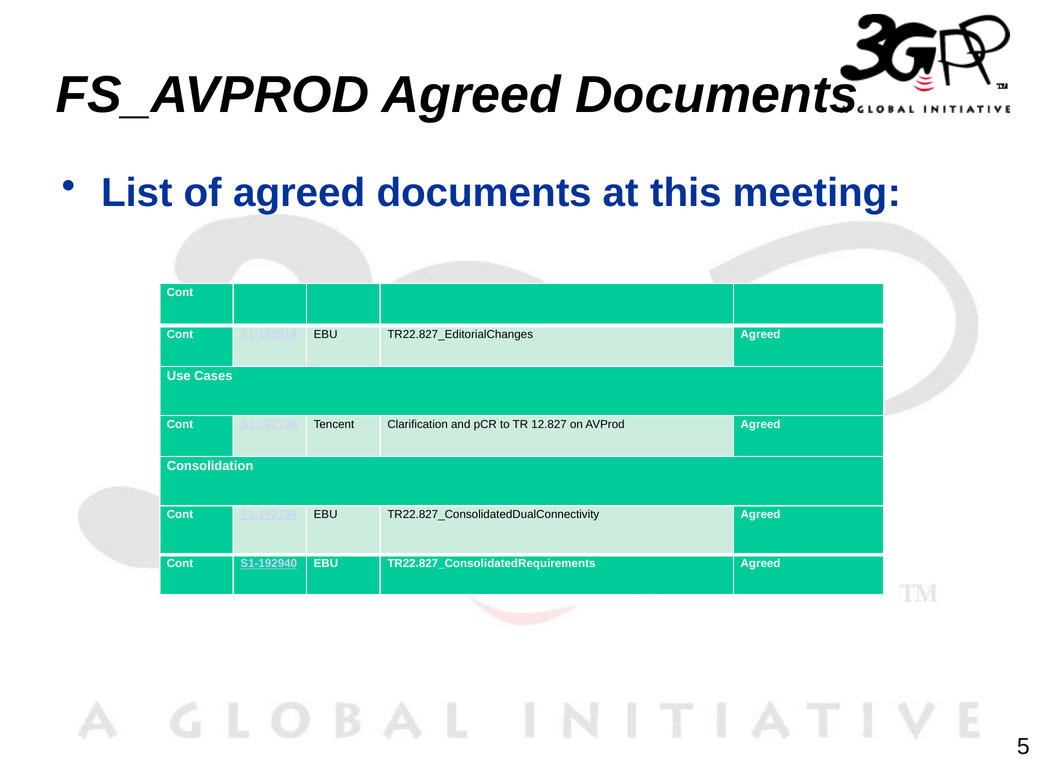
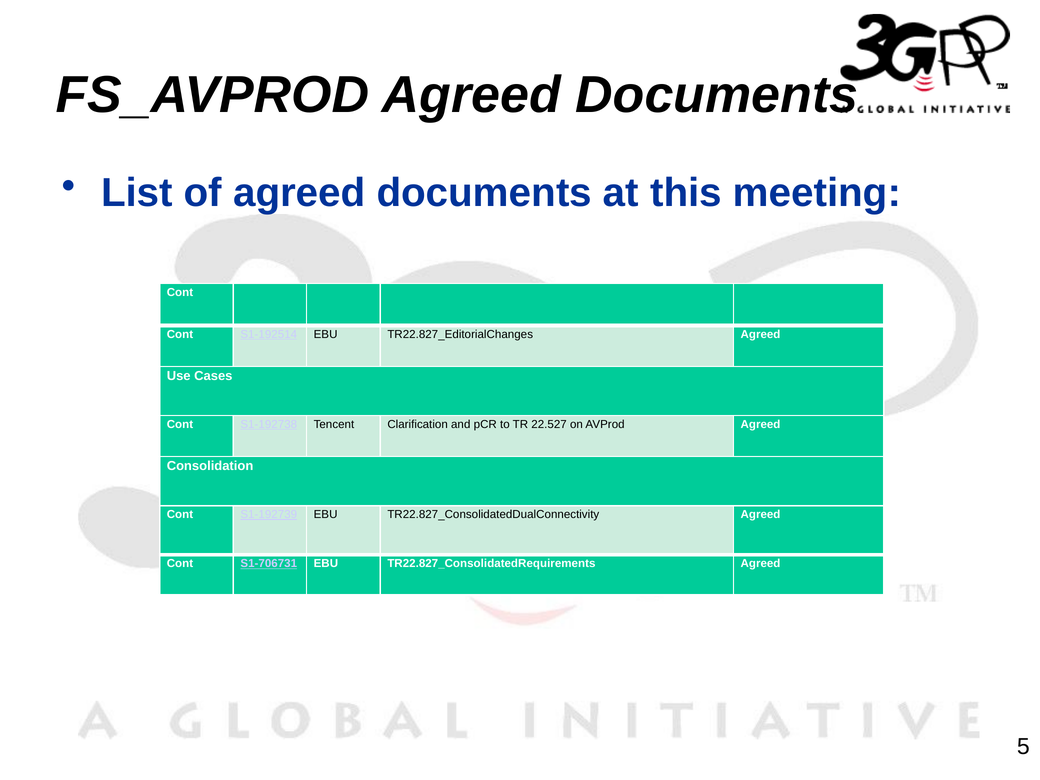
12.827: 12.827 -> 22.527 (549, 424)
S1-192940: S1-192940 -> S1-706731 (269, 563)
